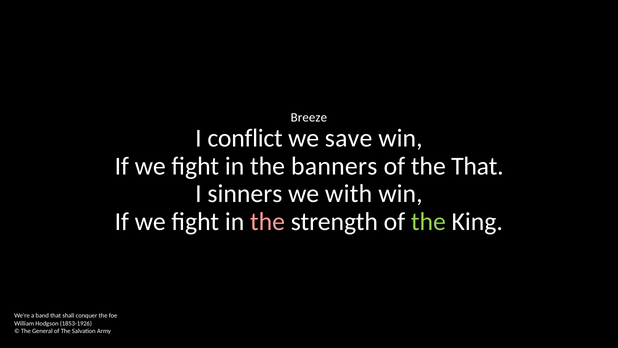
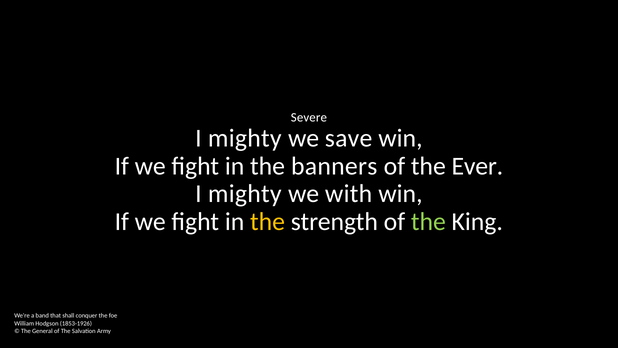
Breeze: Breeze -> Severe (309, 117)
conflict: conflict -> mighty (245, 138)
the That: That -> Ever (477, 166)
sinners: sinners -> mighty (245, 194)
the colour: pink -> yellow (268, 222)
